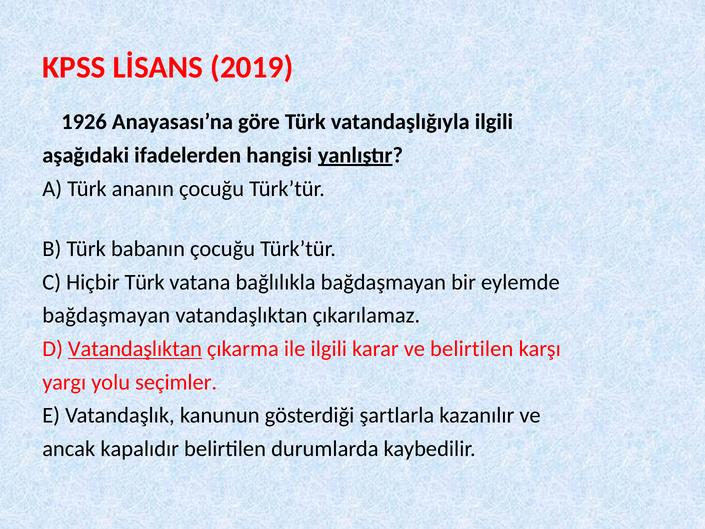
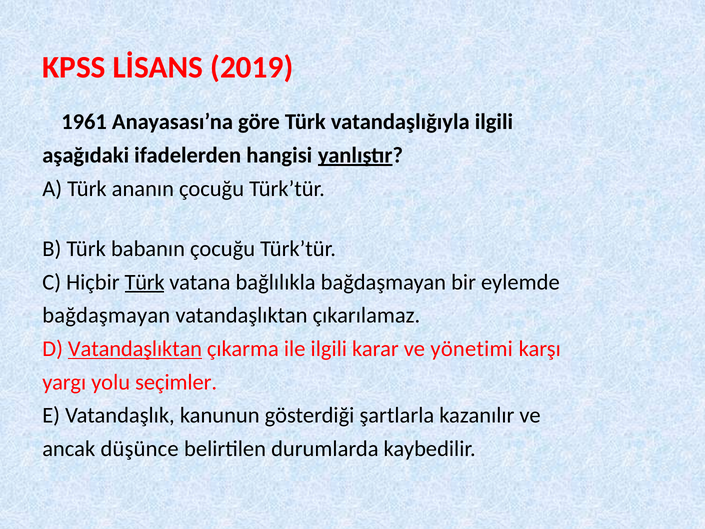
1926: 1926 -> 1961 (84, 122)
Türk underline: none -> present (145, 282)
ve belirtilen: belirtilen -> yönetimi (472, 349)
kapalıdır: kapalıdır -> düşünce (140, 448)
